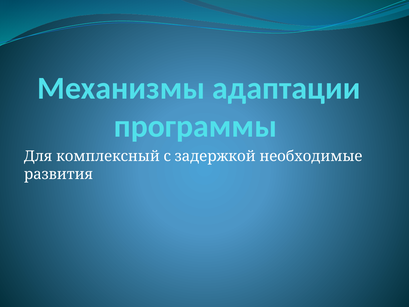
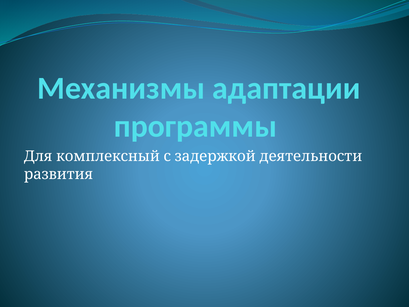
необходимые: необходимые -> деятельности (311, 156)
